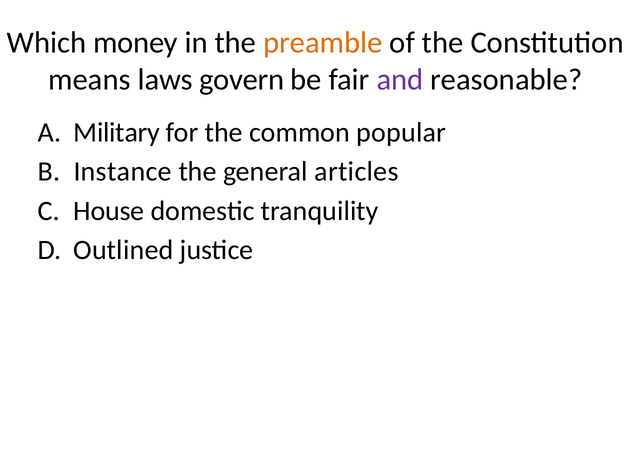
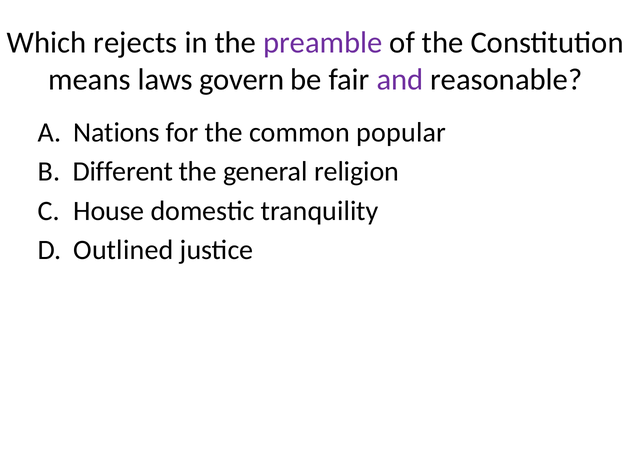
money: money -> rejects (135, 43)
preamble colour: orange -> purple (323, 43)
Military: Military -> Nations (117, 132)
Instance: Instance -> Different (123, 172)
articles: articles -> religion (357, 172)
